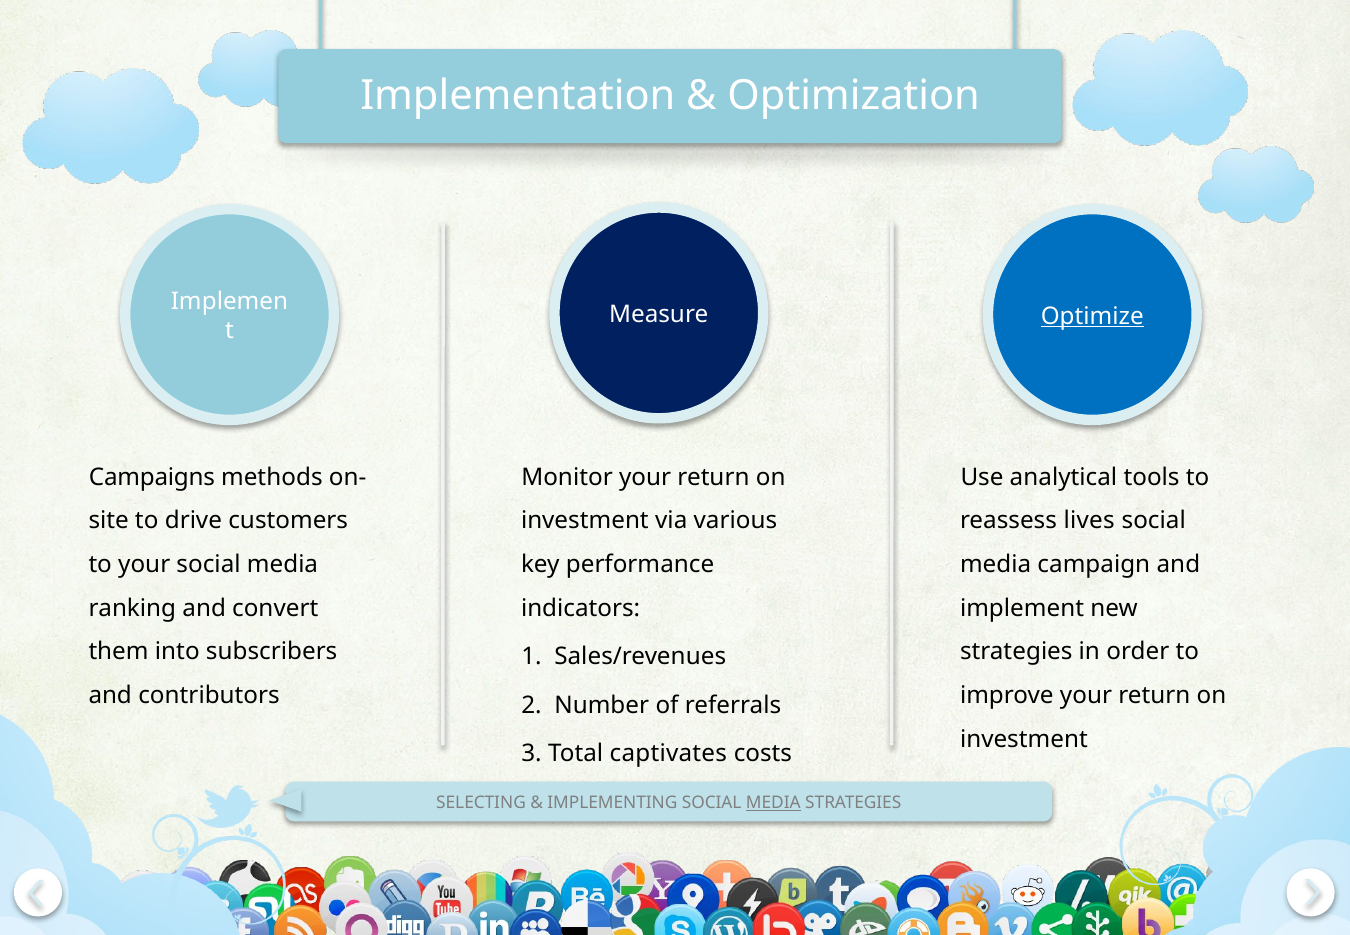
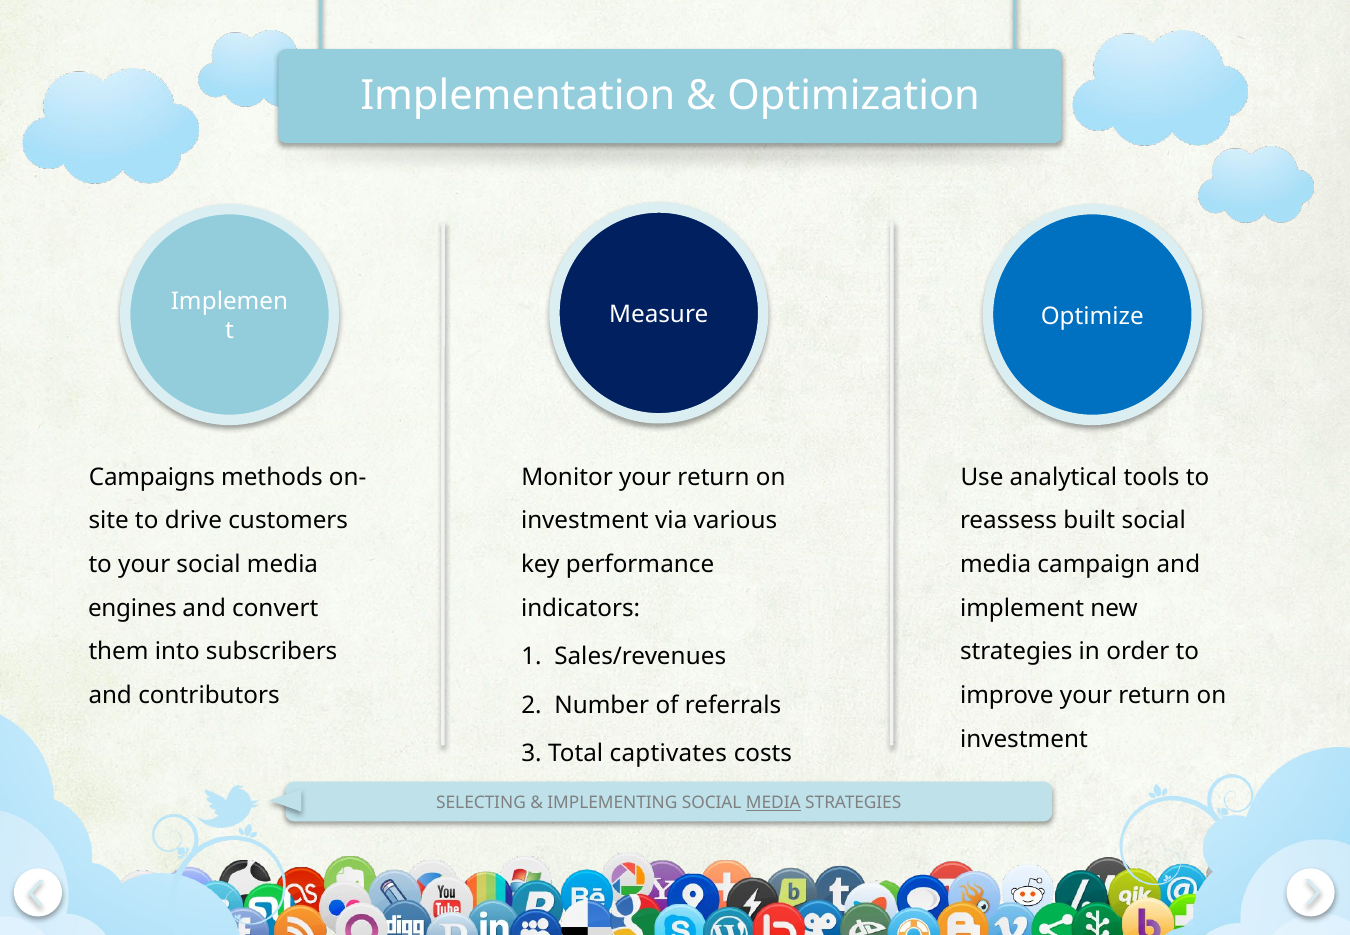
Optimize underline: present -> none (1092, 316)
lives: lives -> built (1089, 521)
ranking: ranking -> engines (132, 608)
